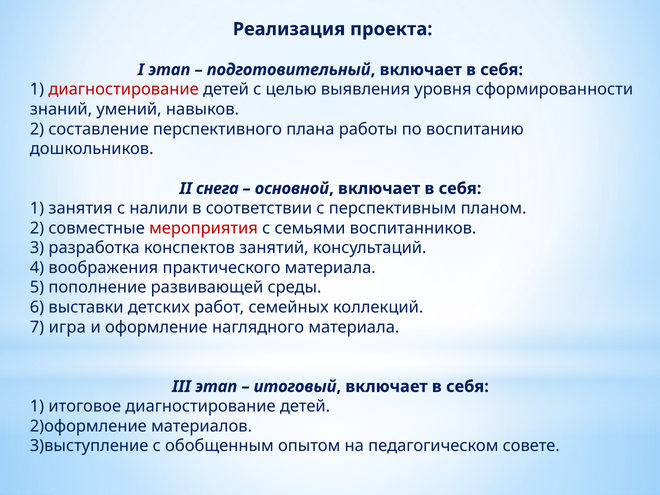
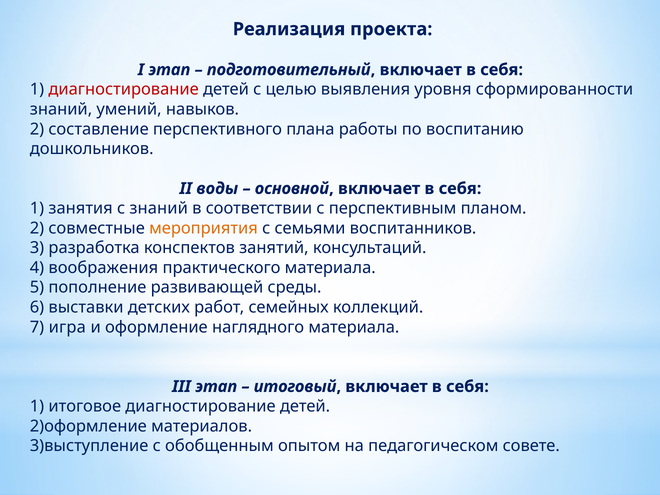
снега: снега -> воды (217, 189)
с налили: налили -> знаний (159, 208)
мероприятия colour: red -> orange (204, 228)
